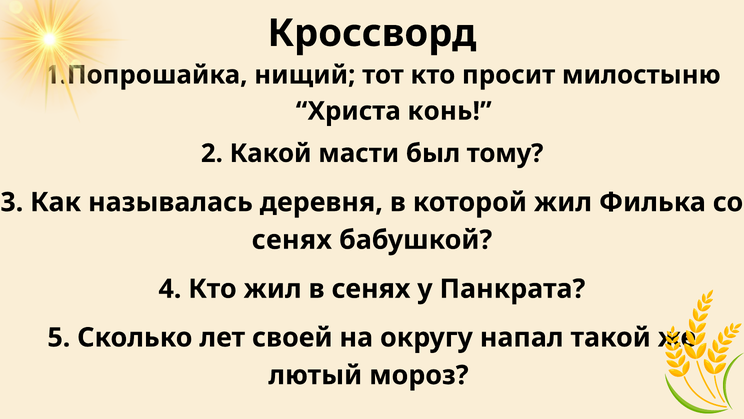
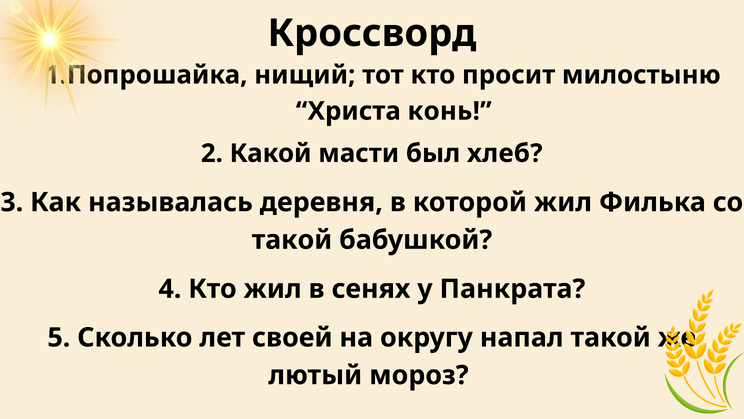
тому: тому -> хлеб (505, 153)
сенях: сенях -> такой (292, 240)
